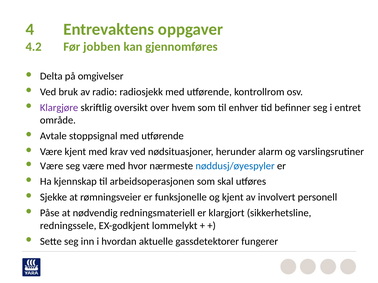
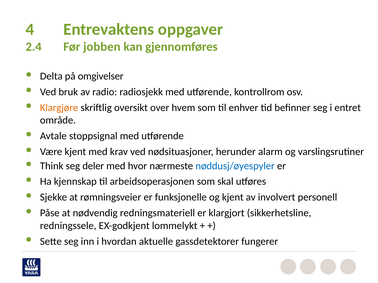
4.2: 4.2 -> 2.4 (34, 47)
Klargjøre colour: purple -> orange (59, 108)
Være: Være -> Think (52, 166)
seg være: være -> deler (93, 166)
